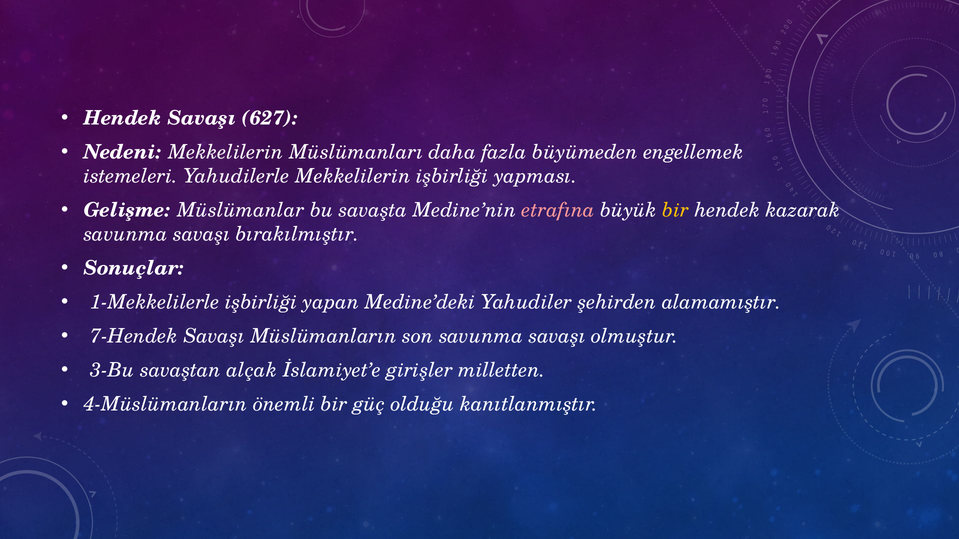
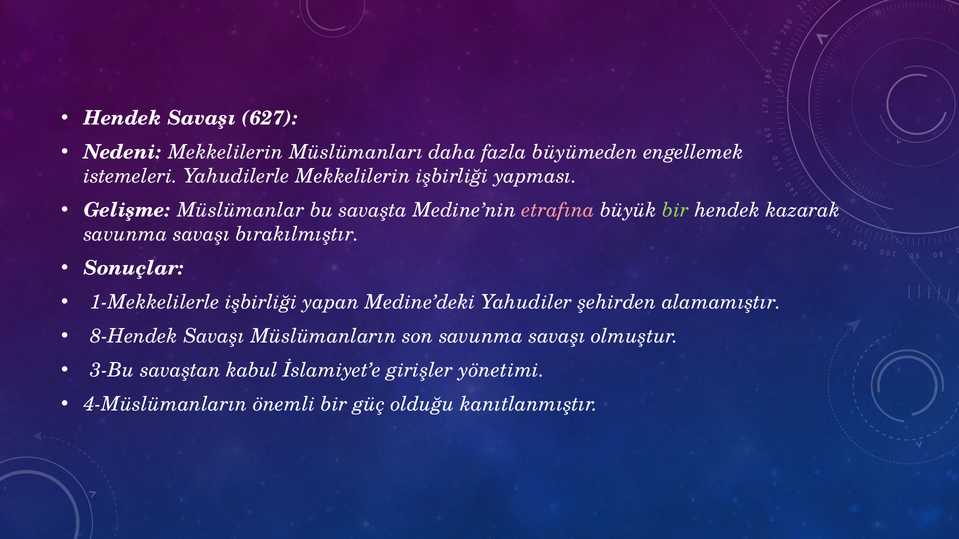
bir colour: yellow -> light green (676, 210)
7-Hendek: 7-Hendek -> 8-Hendek (134, 336)
alçak: alçak -> kabul (252, 370)
milletten: milletten -> yönetimi (502, 370)
